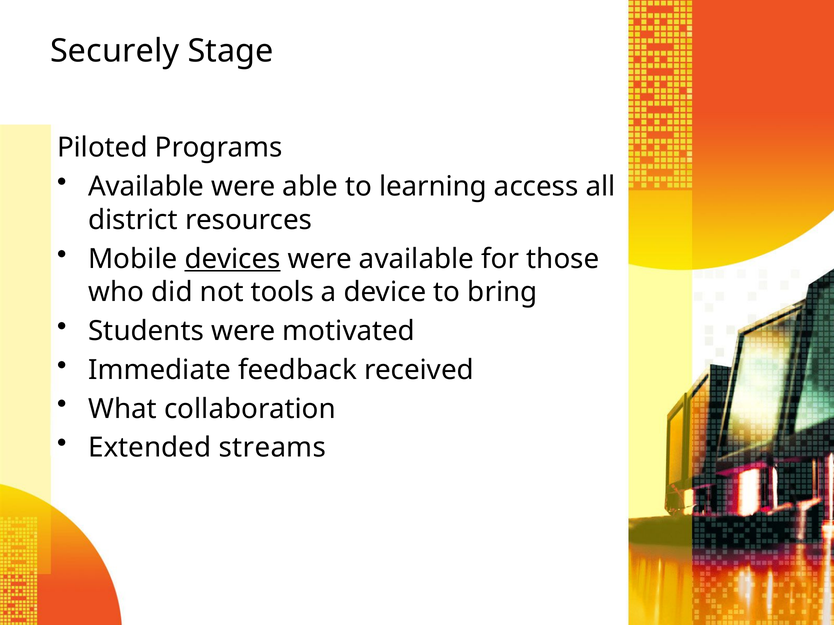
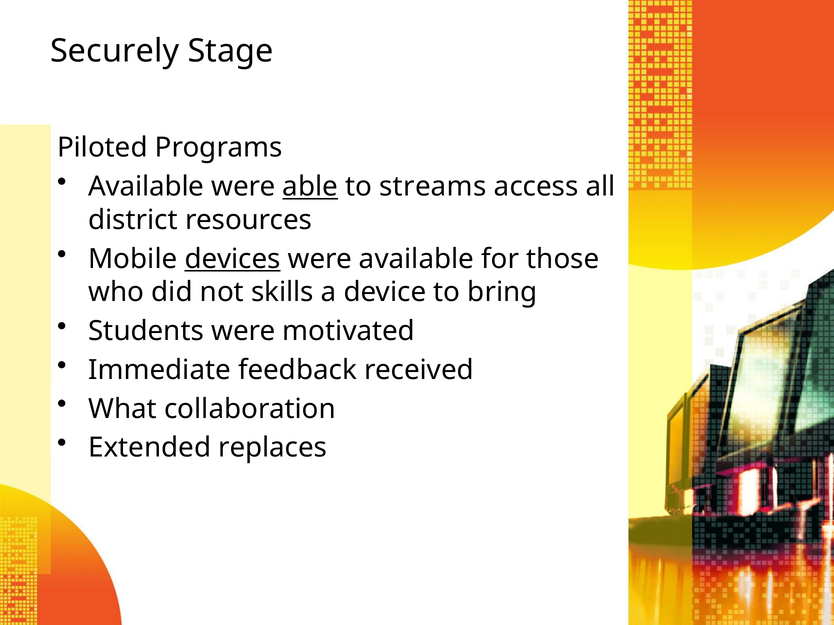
able underline: none -> present (310, 187)
learning: learning -> streams (433, 187)
tools: tools -> skills (282, 292)
streams: streams -> replaces (273, 448)
